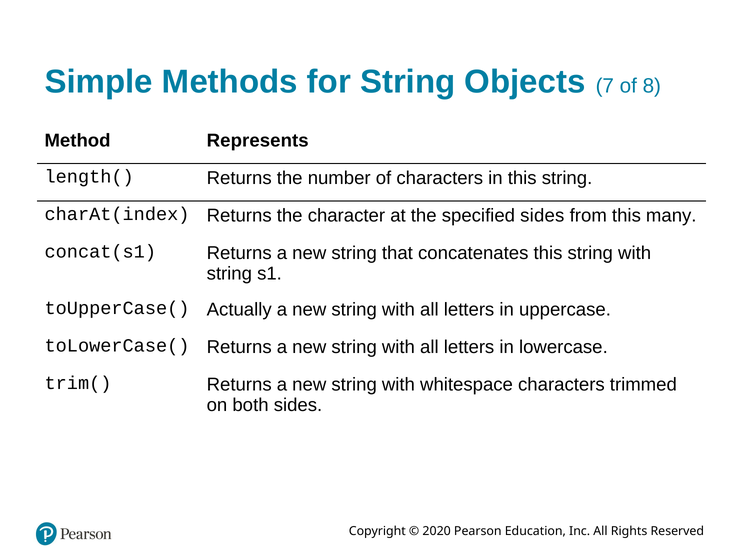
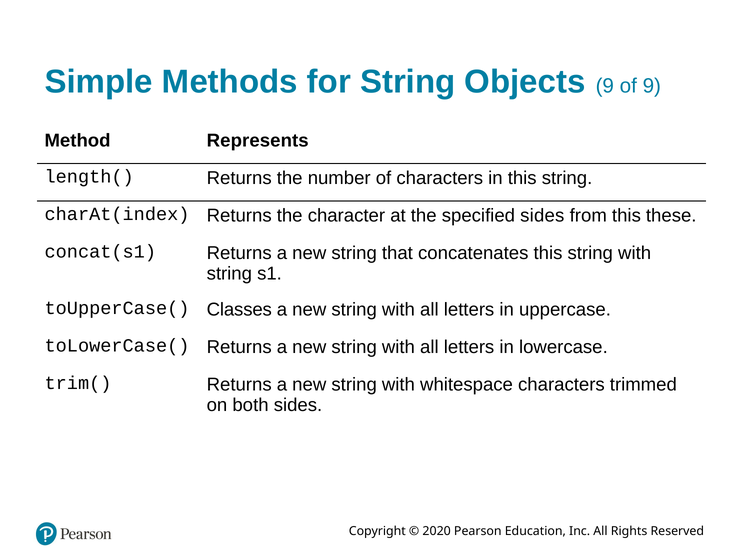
Objects 7: 7 -> 9 (605, 86)
of 8: 8 -> 9 (652, 86)
many: many -> these (671, 216)
Actually: Actually -> Classes (239, 310)
